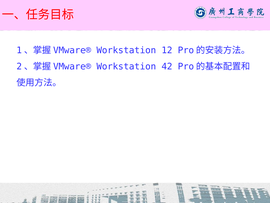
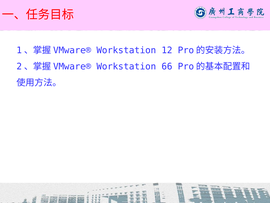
42: 42 -> 66 (167, 66)
